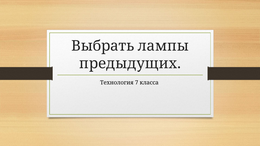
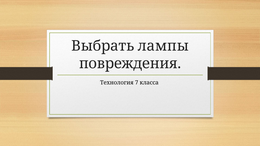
предыдущих: предыдущих -> повреждения (130, 63)
